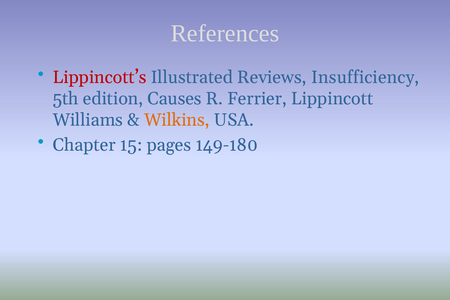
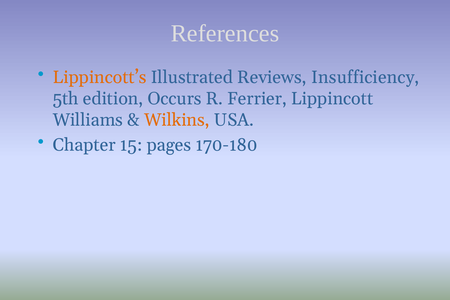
Lippincott’s colour: red -> orange (100, 77)
Causes: Causes -> Occurs (175, 99)
149-180: 149-180 -> 170-180 (227, 145)
